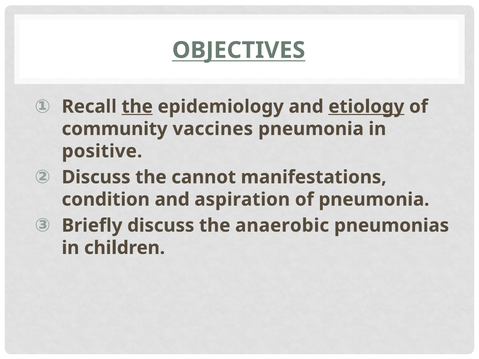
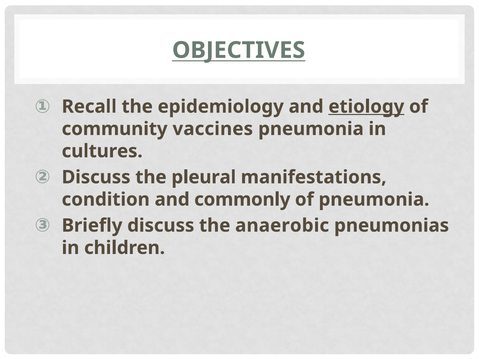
the underline: present -> none (137, 107)
positive: positive -> cultures (102, 151)
cannot: cannot -> pleural (204, 177)
aspiration: aspiration -> commonly (242, 200)
